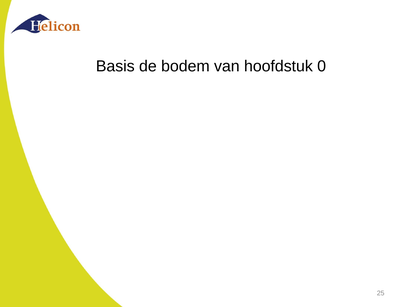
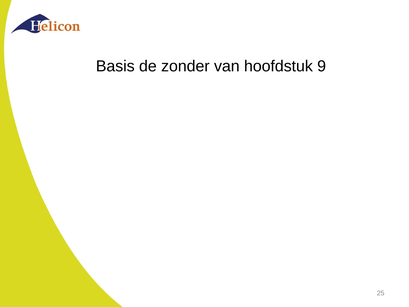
bodem: bodem -> zonder (185, 66)
0: 0 -> 9 (322, 66)
